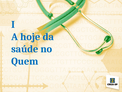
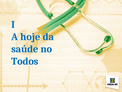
Quem: Quem -> Todos (25, 61)
